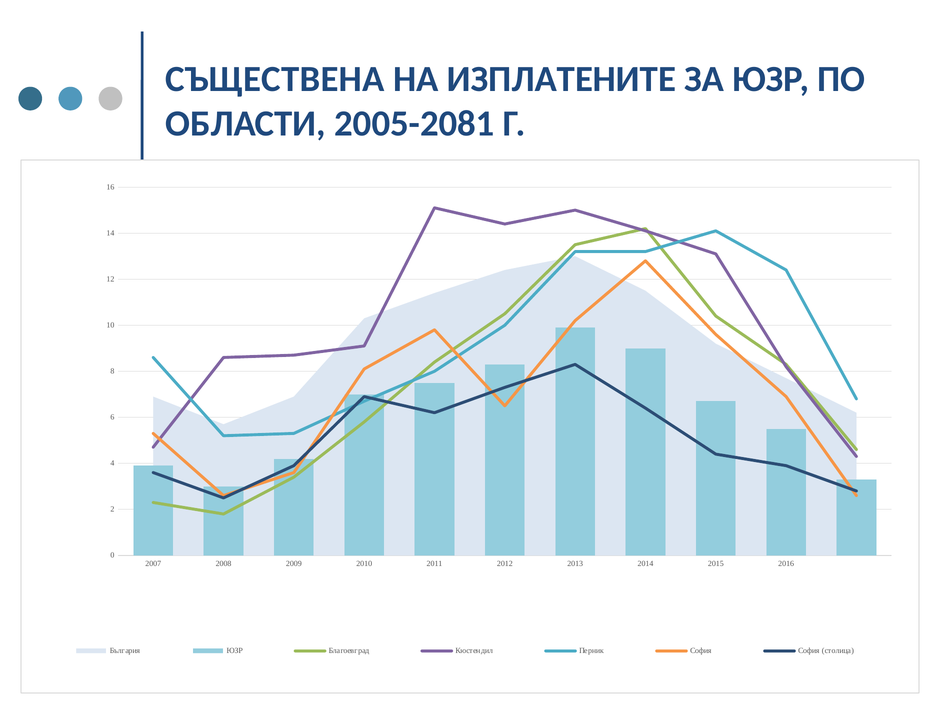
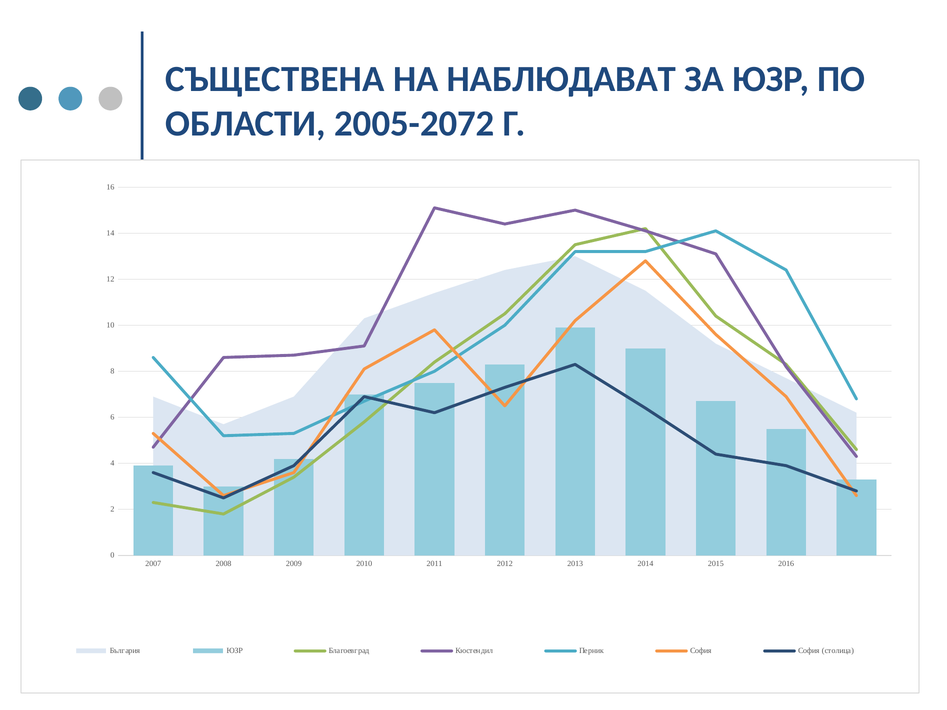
ИЗПЛАТЕНИТЕ: ИЗПЛАТЕНИТЕ -> НАБЛЮДАВАТ (562, 79)
2005-2081: 2005-2081 -> 2005-2072 (414, 123)
